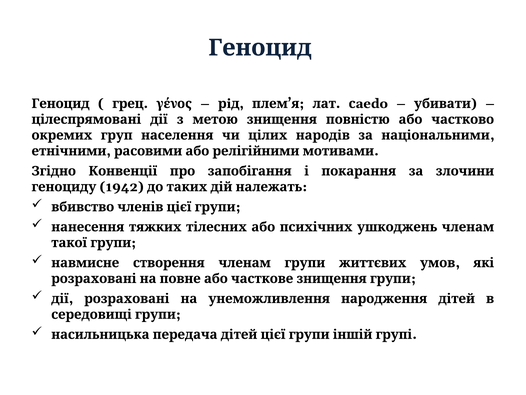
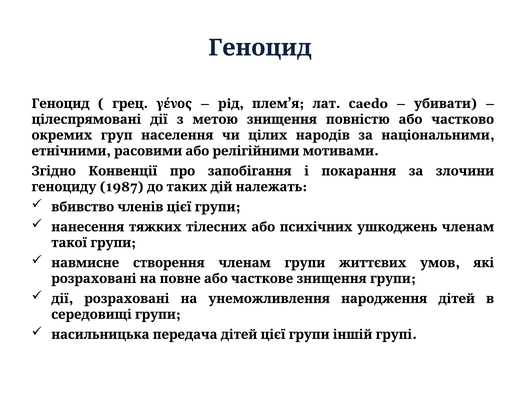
1942: 1942 -> 1987 (122, 187)
